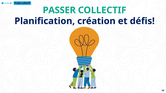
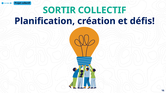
PASSER: PASSER -> SORTIR (59, 10)
